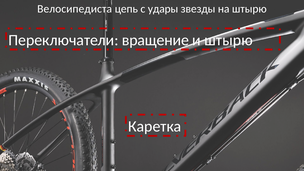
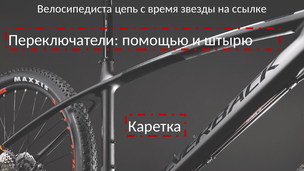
удары: удары -> время (163, 9)
на штырю: штырю -> ссылке (249, 9)
вращение: вращение -> помощью (155, 40)
